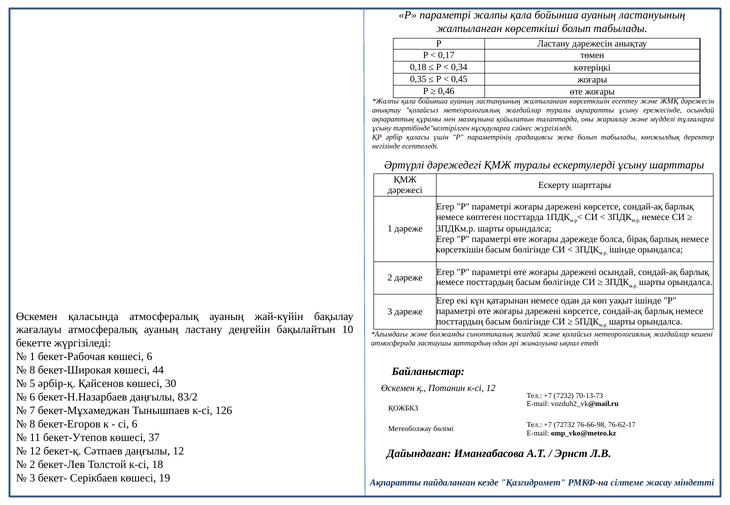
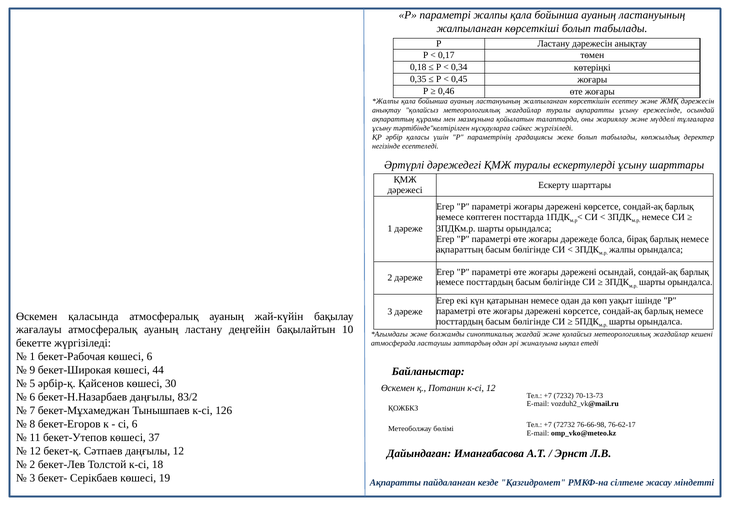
көрсеткішін: көрсеткішін -> ақпараттың (460, 250)
ішінде: ішінде -> жалпы (622, 250)
8: 8 -> 9 (32, 370)
